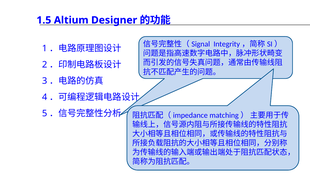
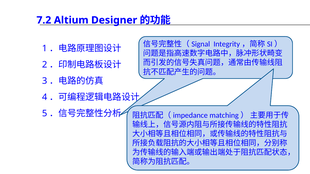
1.5: 1.5 -> 7.2 (44, 20)
